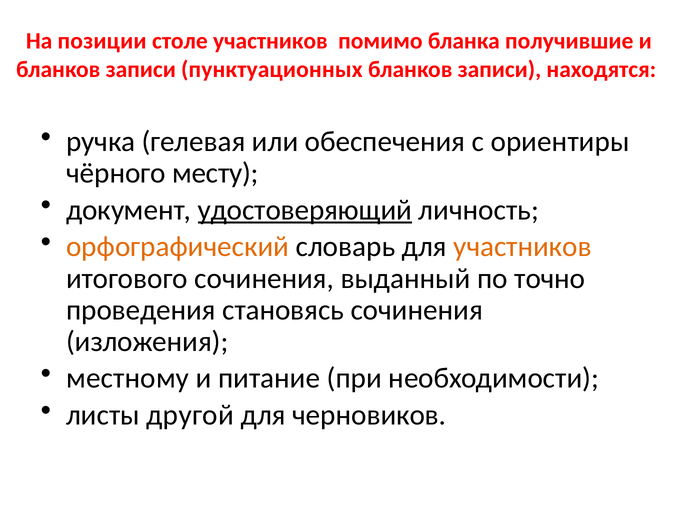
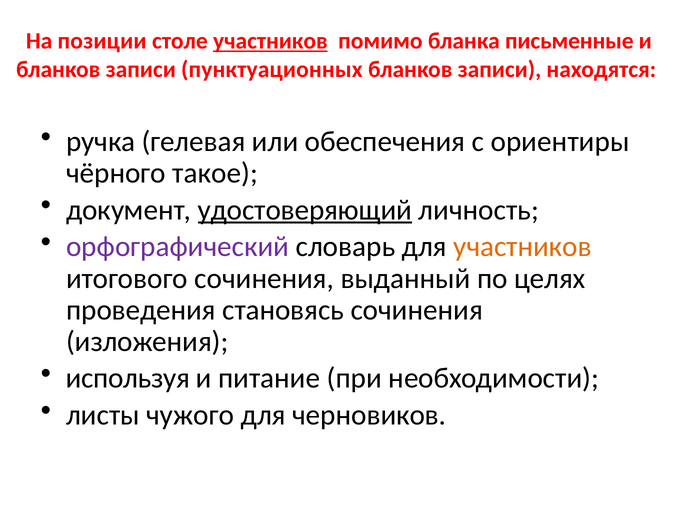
участников underline: none -> present (270, 41)
получившие: получившие -> письменные (569, 41)
месту: месту -> такое (215, 173)
орфографический colour: orange -> purple (178, 247)
точно: точно -> целях (550, 279)
местному: местному -> используя (128, 379)
другой: другой -> чужого (190, 416)
